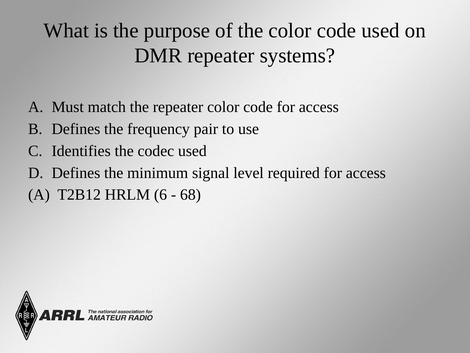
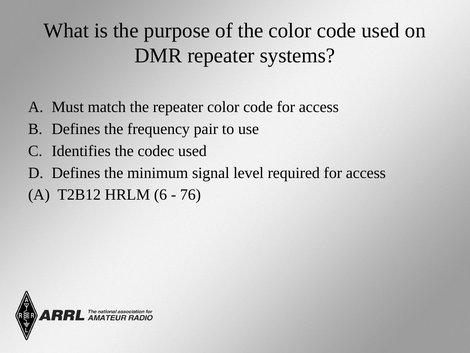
68: 68 -> 76 (191, 195)
